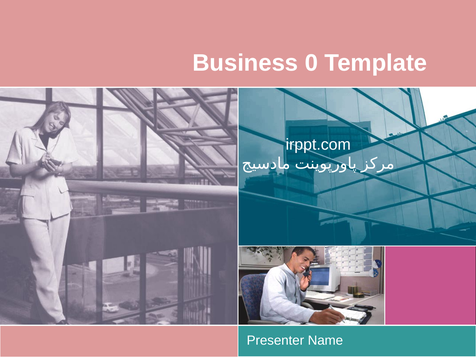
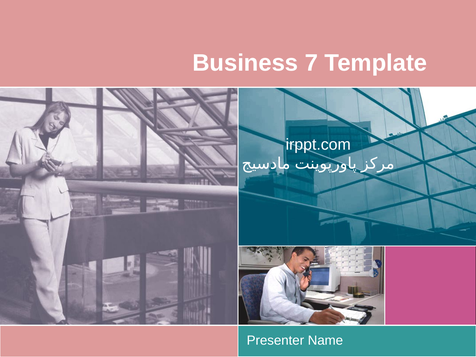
0: 0 -> 7 (311, 63)
